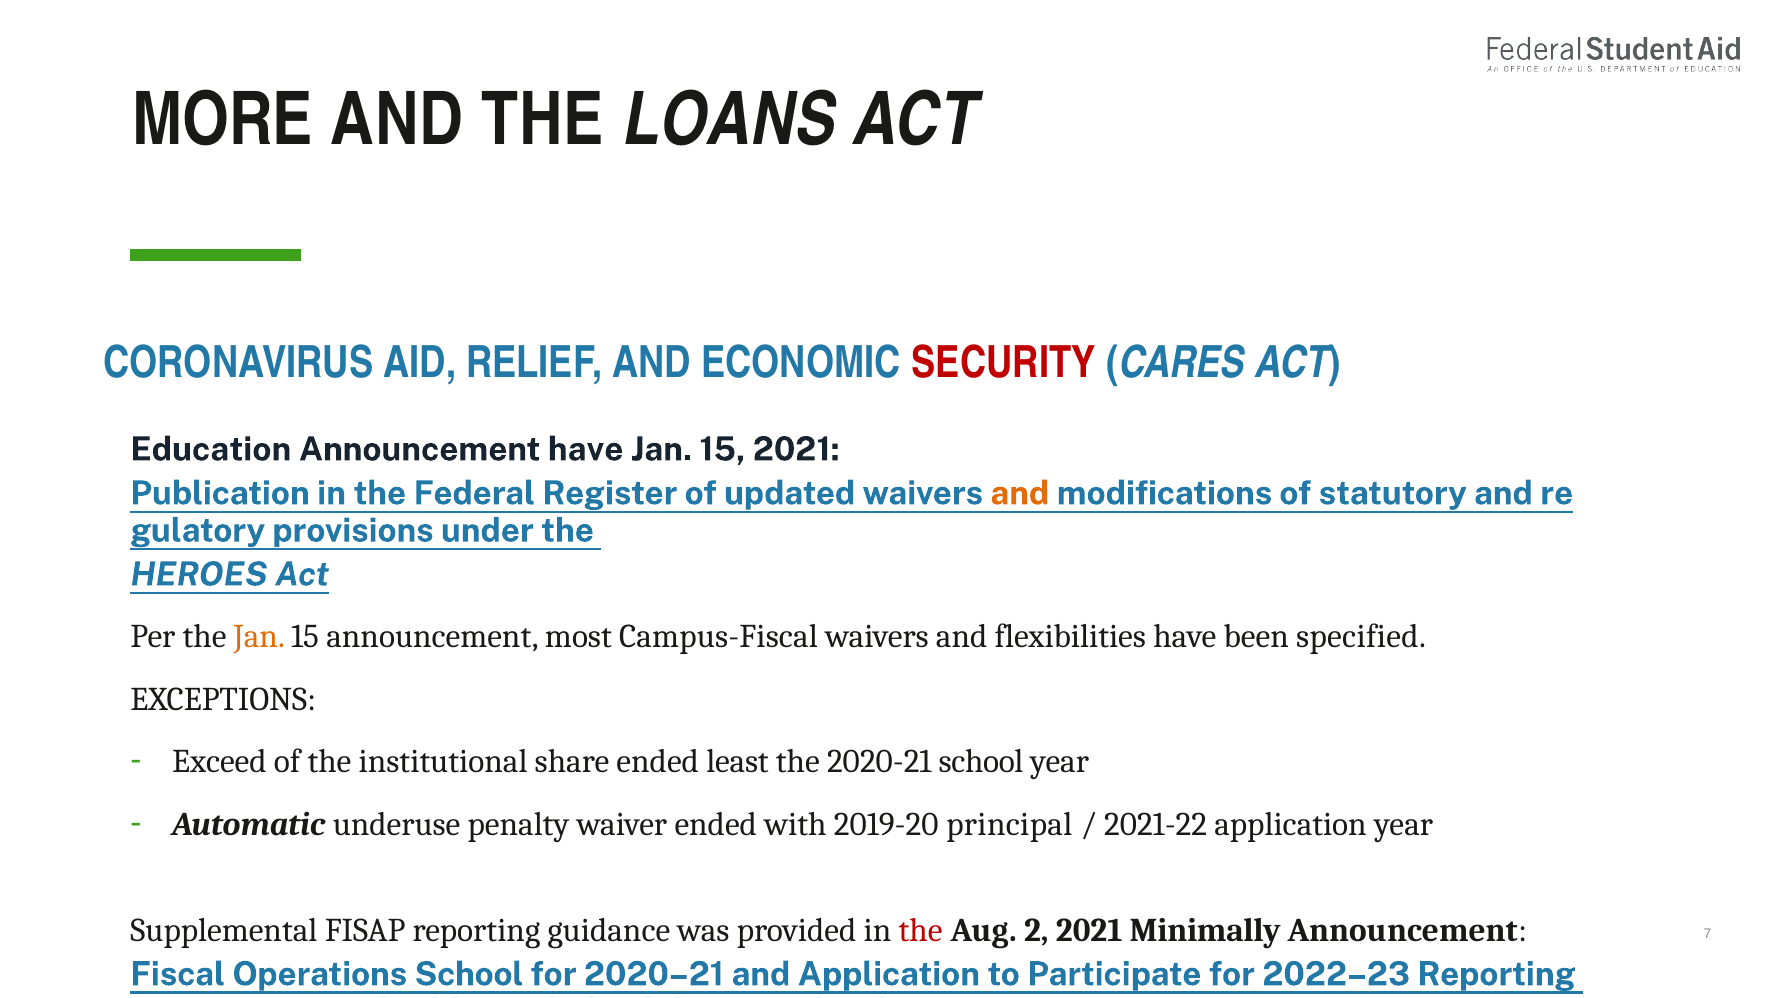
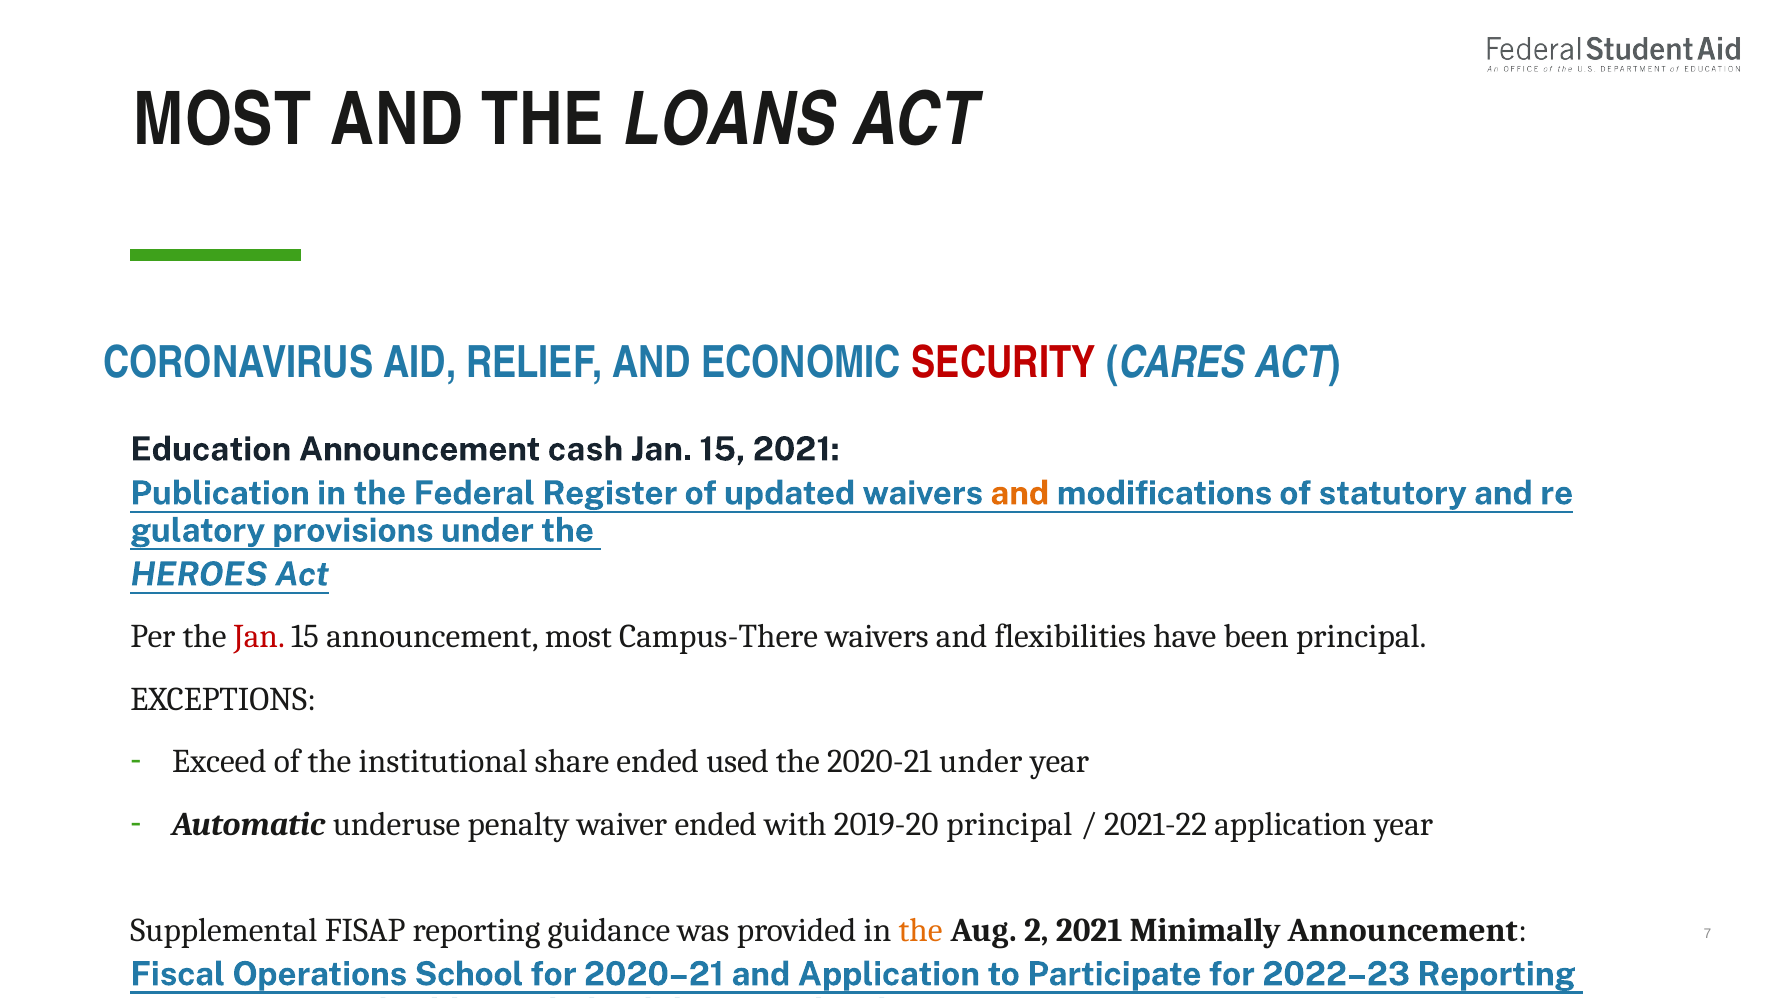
MORE: MORE -> MOST (223, 120)
Announcement have: have -> cash (586, 449)
Jan colour: orange -> red (259, 637)
Campus-Fiscal: Campus-Fiscal -> Campus-There (719, 637)
been specified: specified -> principal (1361, 637)
least: least -> used (738, 762)
2020-21 school: school -> under (981, 762)
the colour: red -> orange (921, 930)
